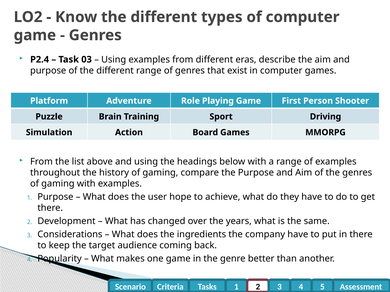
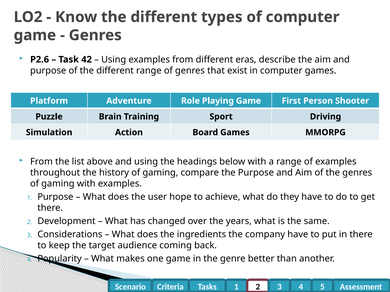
P2.4: P2.4 -> P2.6 (40, 60)
03: 03 -> 42 (87, 60)
